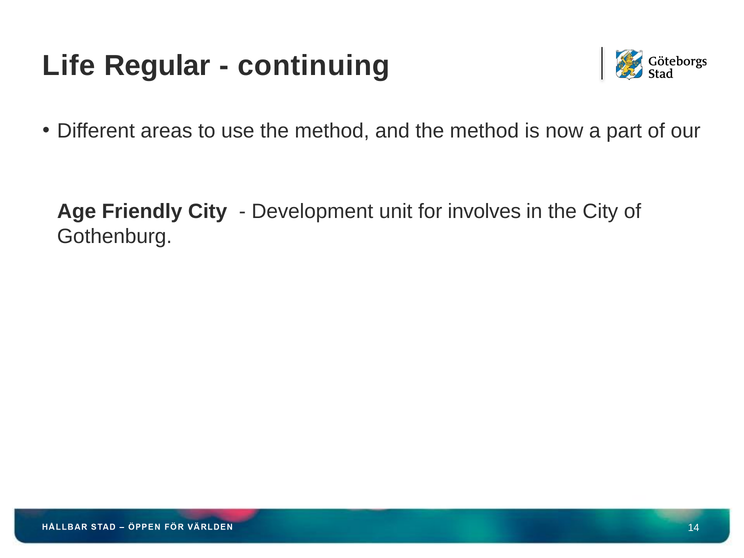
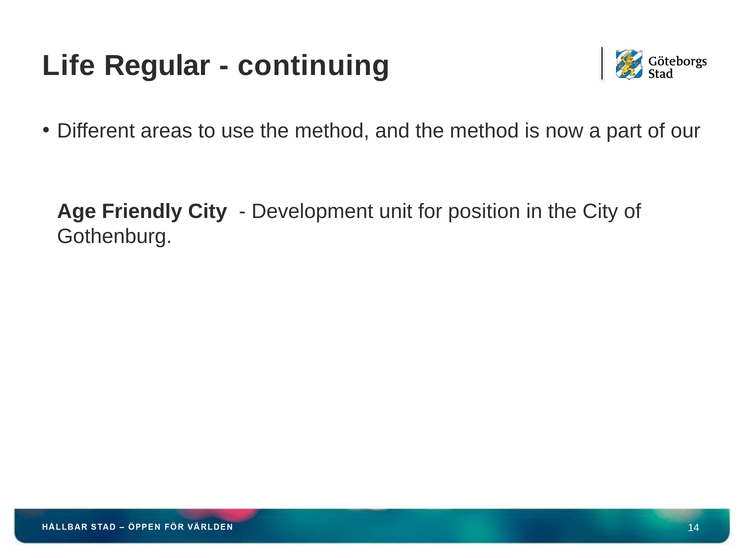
involves: involves -> position (484, 212)
